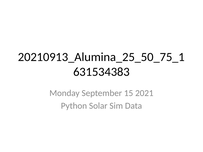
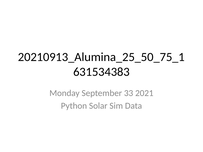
15: 15 -> 33 (129, 93)
